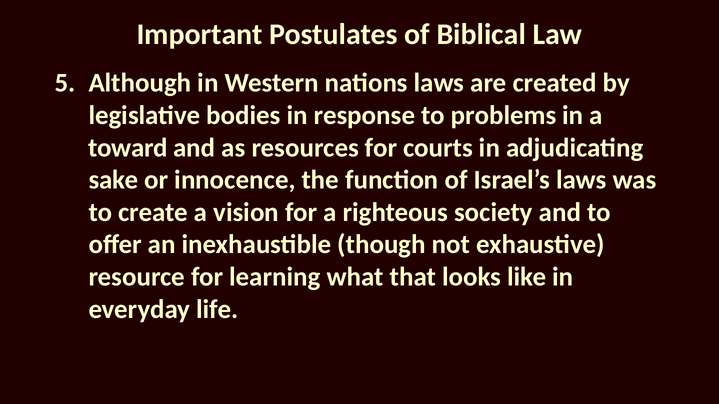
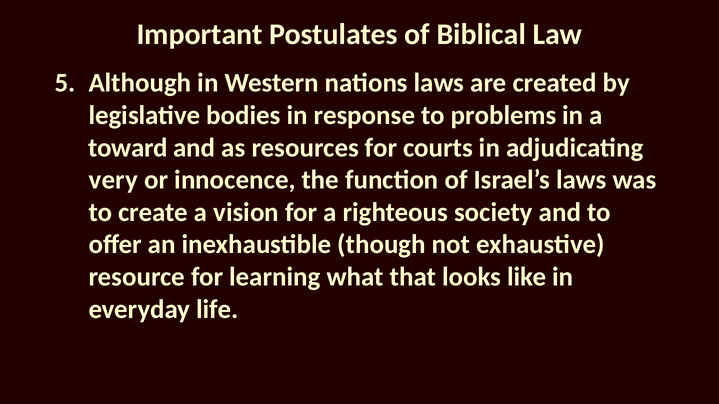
sake: sake -> very (113, 180)
